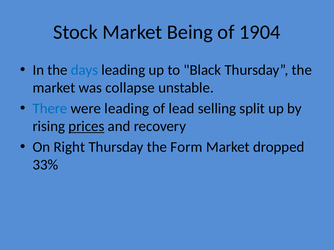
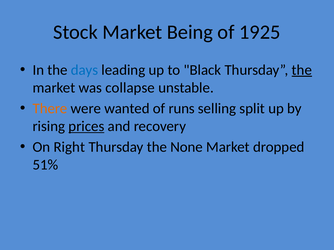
1904: 1904 -> 1925 (260, 32)
the underline: none -> present (302, 70)
There colour: blue -> orange (50, 109)
were leading: leading -> wanted (127, 109)
lead: lead -> runs (182, 109)
Form: Form -> None (187, 147)
33%: 33% -> 51% (45, 165)
